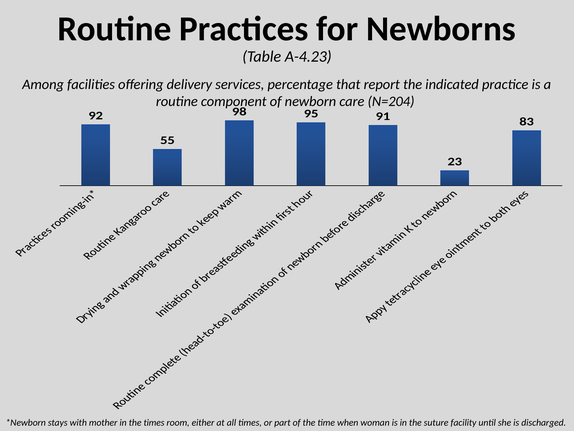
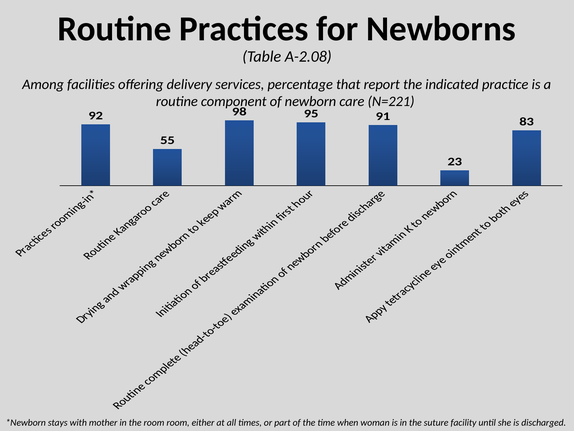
A-4.23: A-4.23 -> A-2.08 (308, 57)
N=204: N=204 -> N=221 (391, 101)
the times: times -> room (154, 422)
